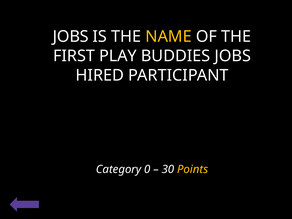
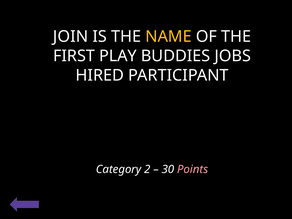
JOBS: JOBS -> JOIN (71, 36)
0: 0 -> 2 (147, 169)
Points colour: yellow -> pink (193, 169)
